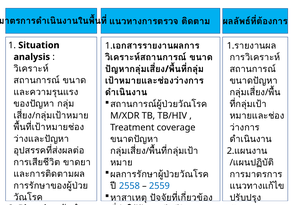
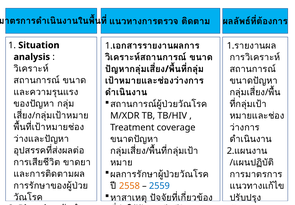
2558 colour: blue -> orange (129, 185)
